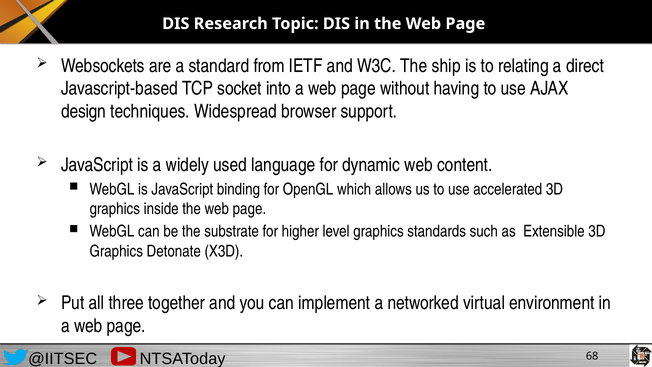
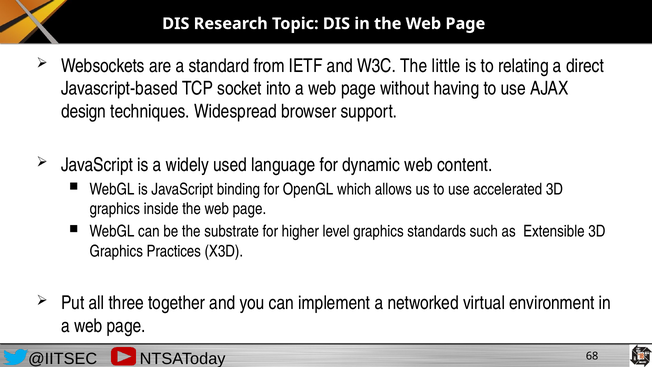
ship: ship -> little (446, 66)
Detonate: Detonate -> Practices (174, 251)
